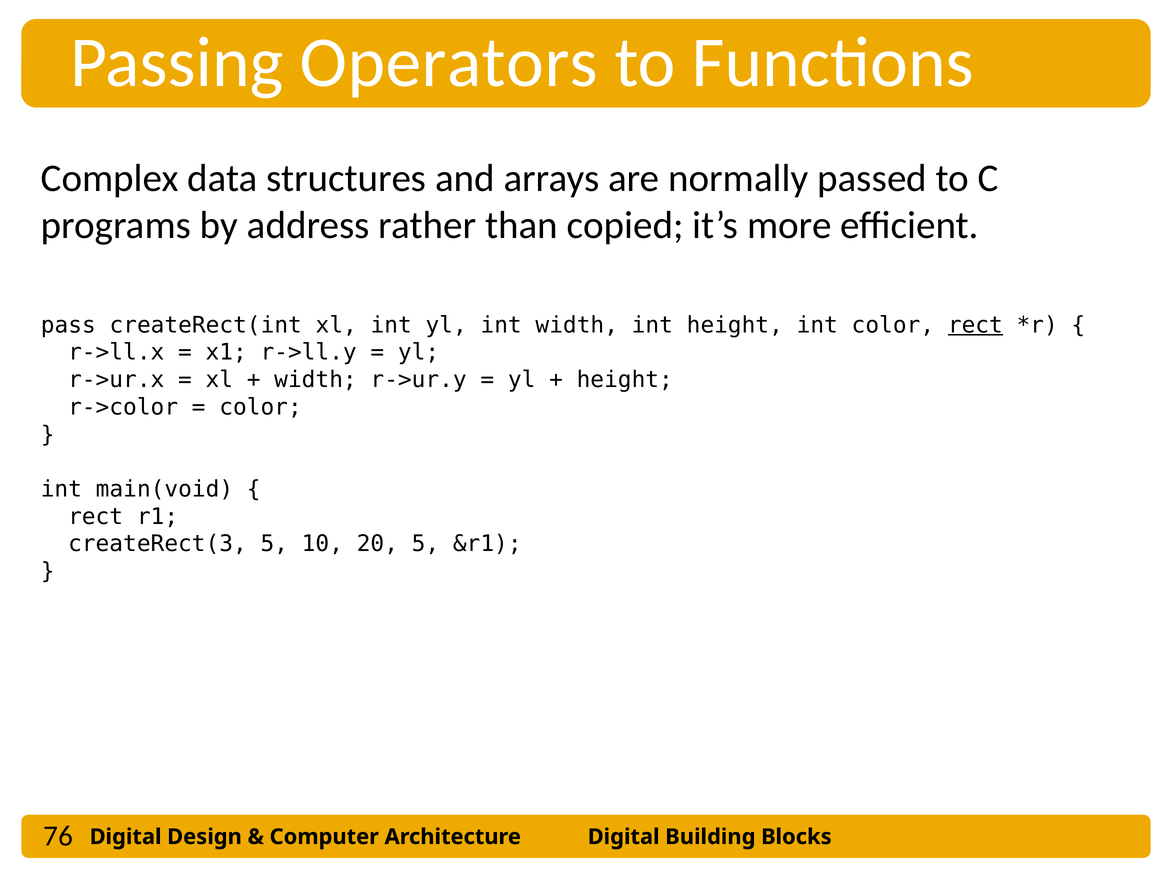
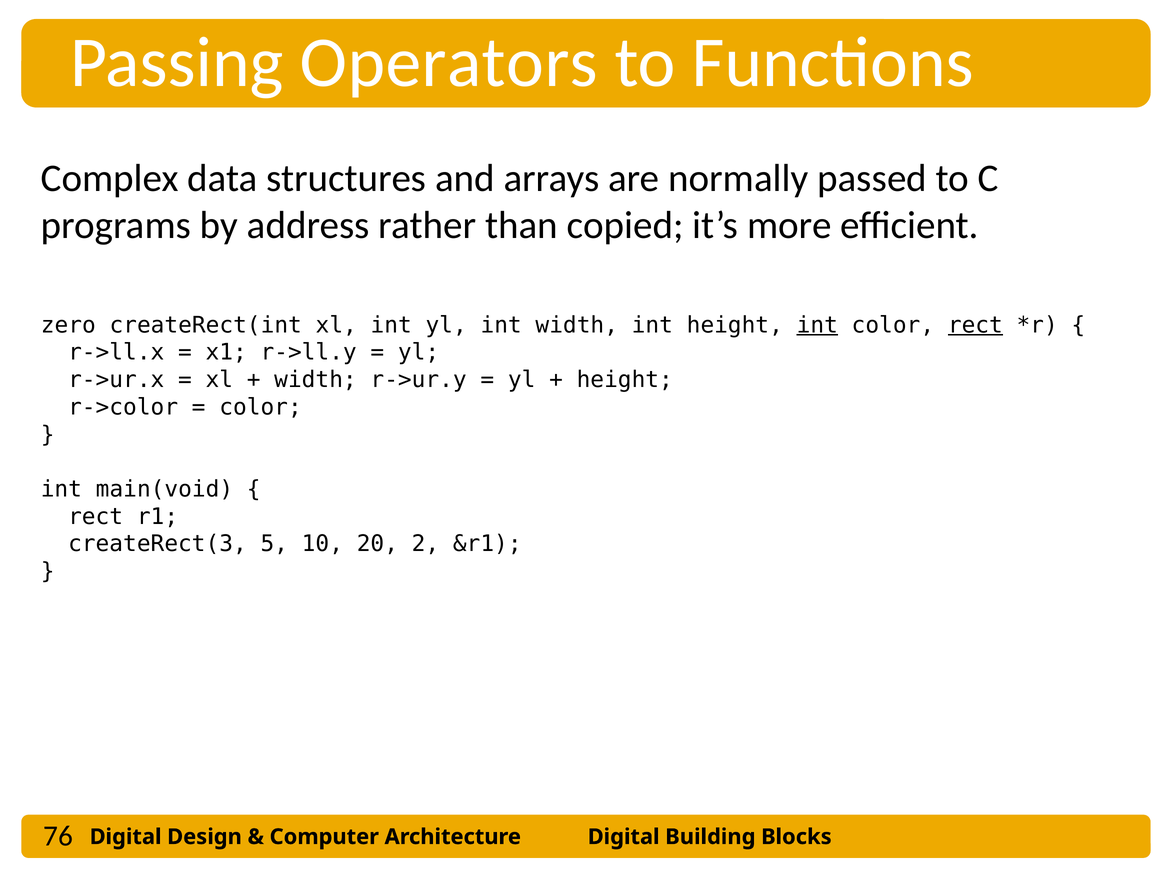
pass: pass -> zero (68, 325)
int underline: none -> present (817, 325)
20 5: 5 -> 2 (425, 544)
